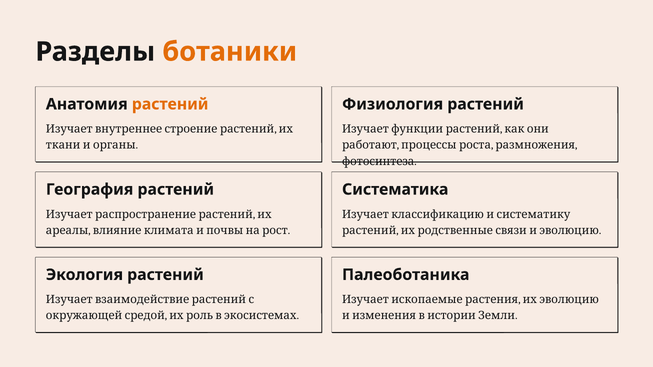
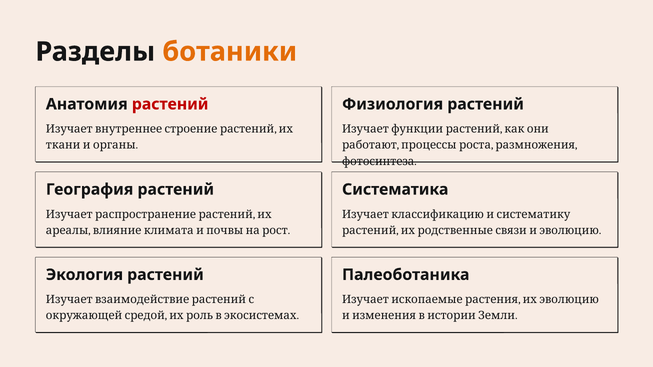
растений colour: orange -> red (170, 104)
